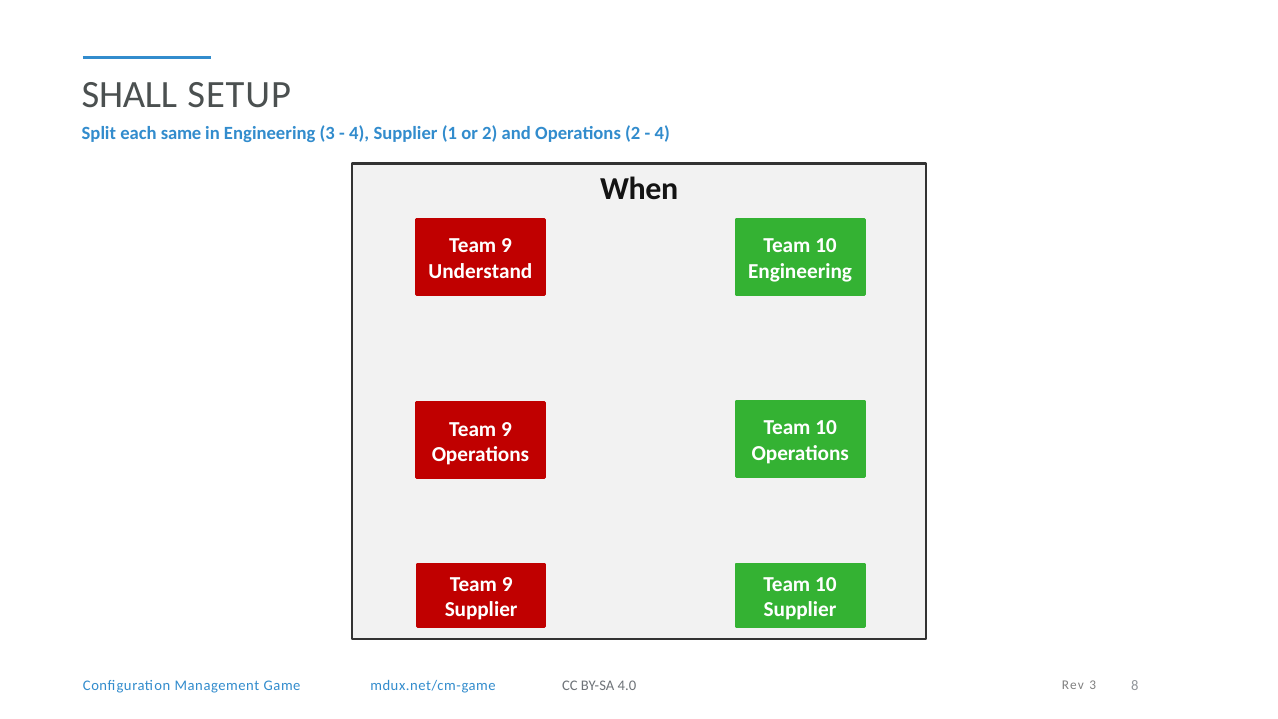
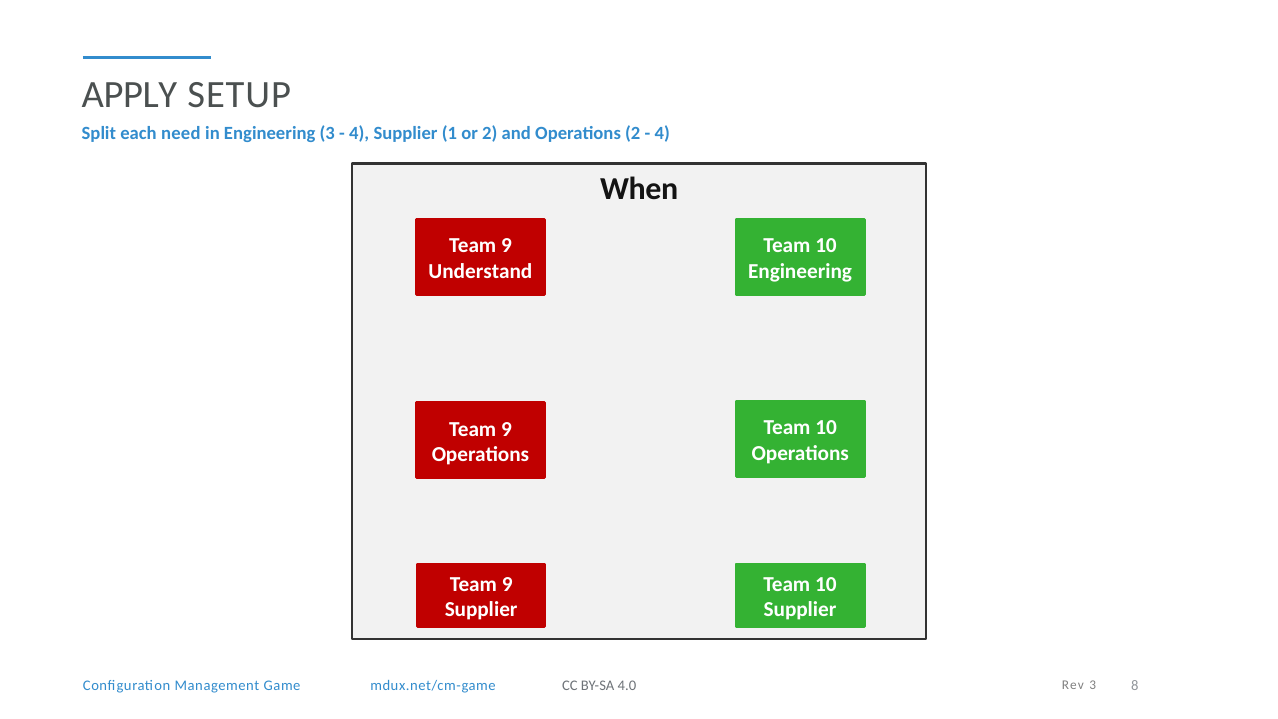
SHALL: SHALL -> APPLY (129, 95)
same: same -> need (181, 134)
